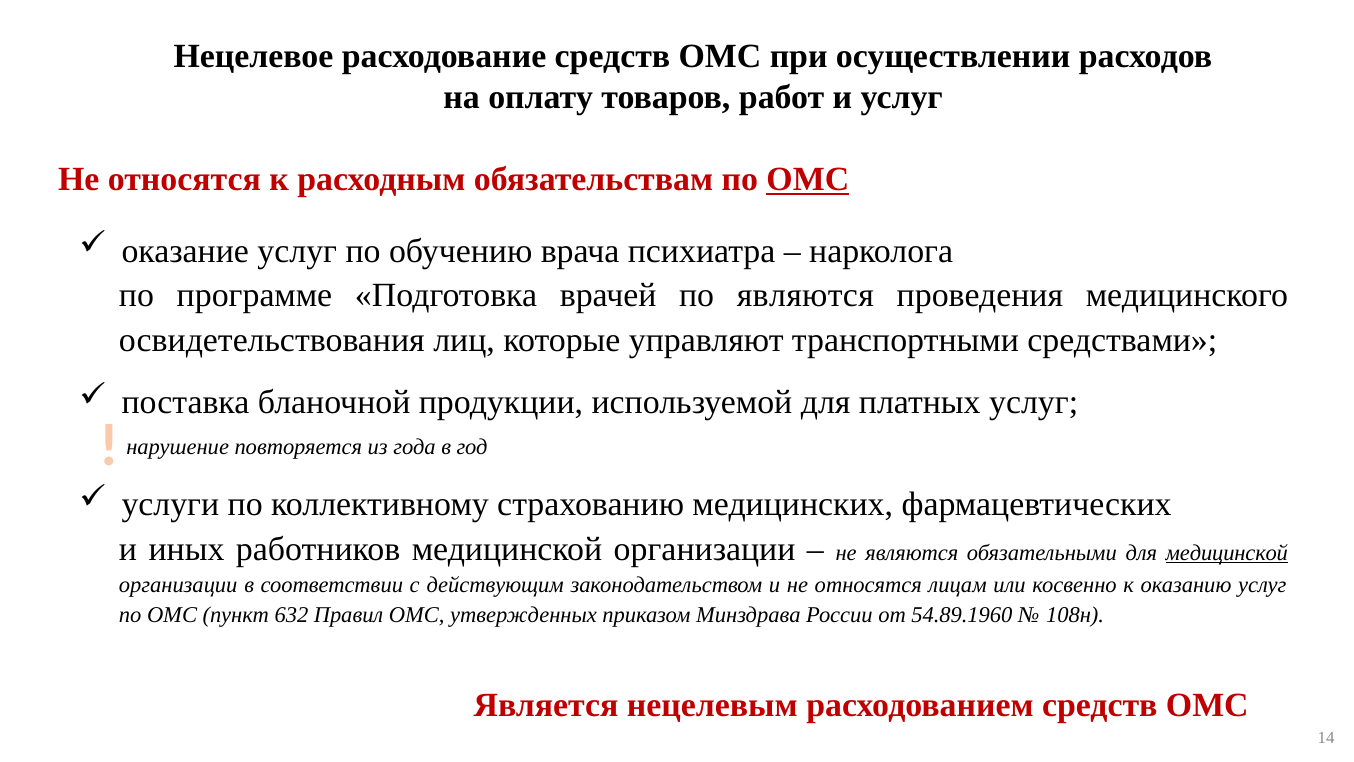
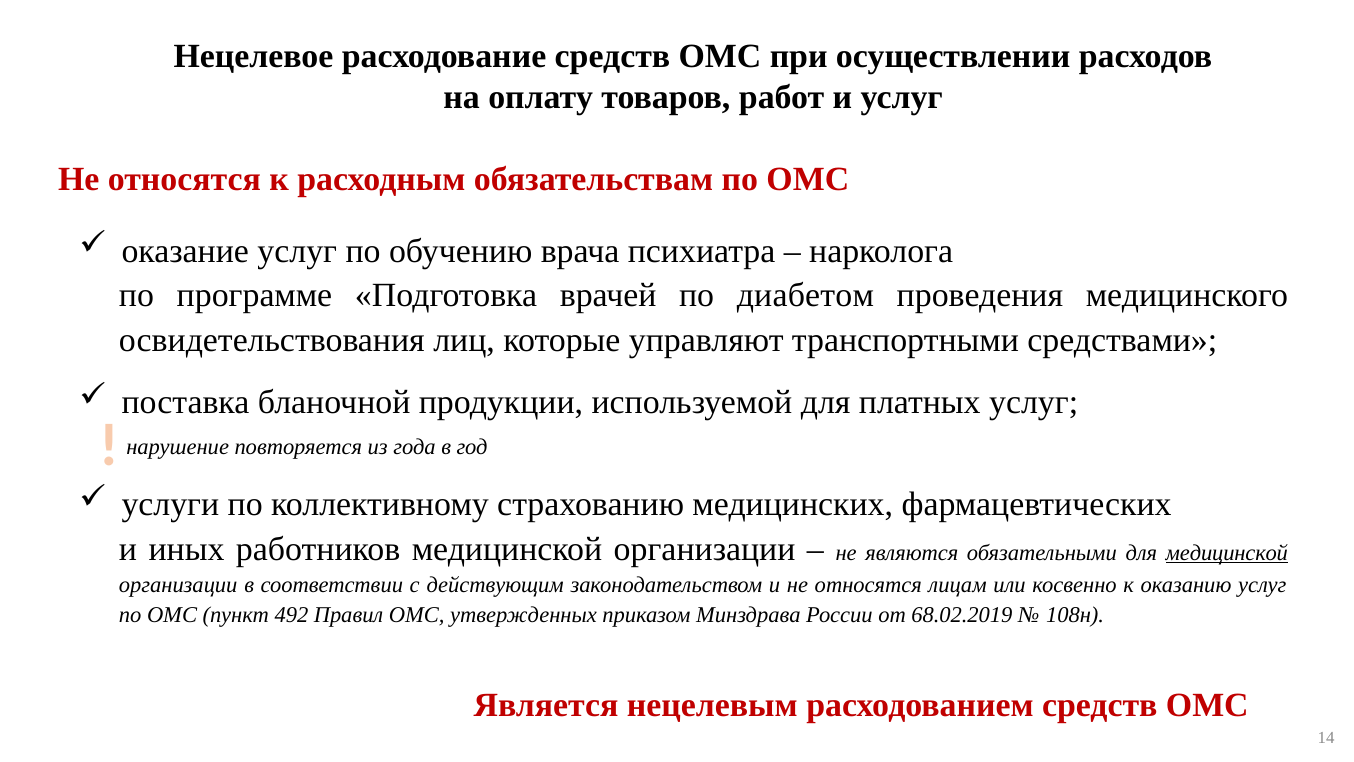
ОМС underline: present -> none (808, 179)
по являются: являются -> диабетом (805, 296)
632: 632 -> 492 (291, 614)
54.89.1960: 54.89.1960 -> 68.02.2019 (962, 614)
